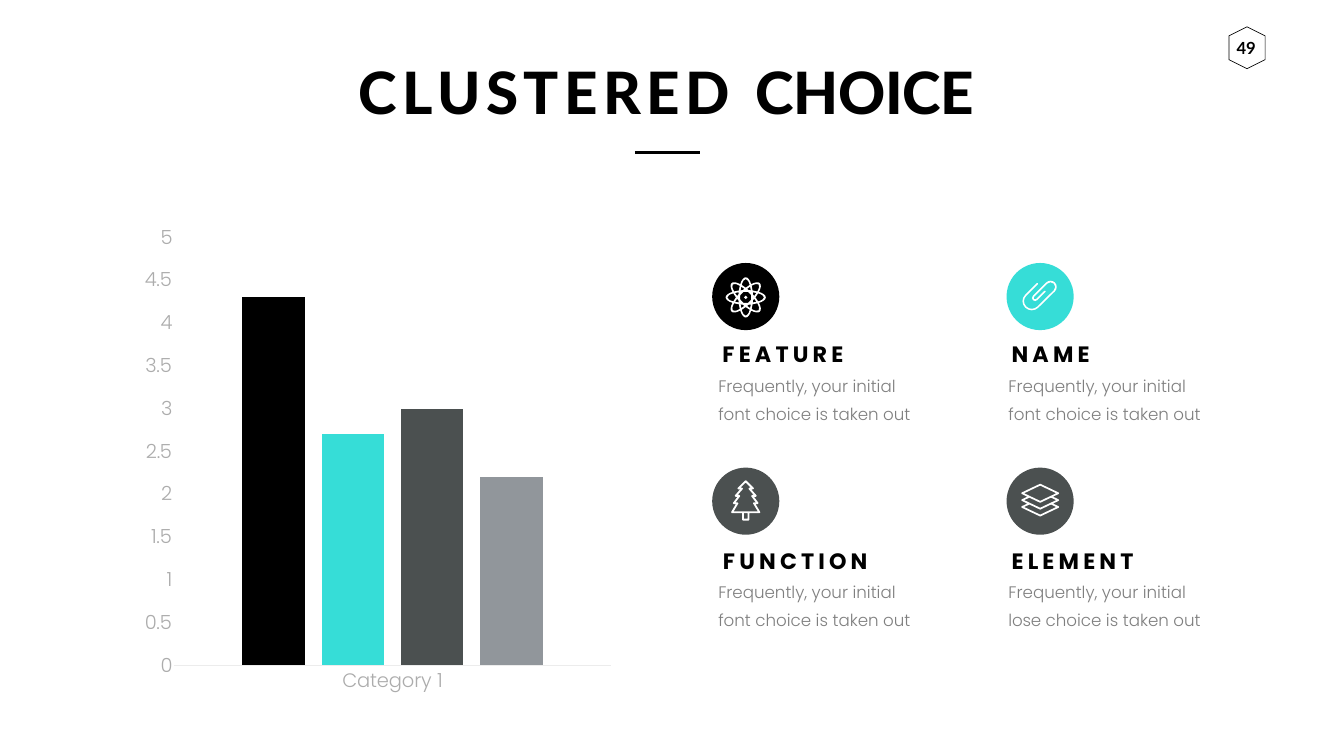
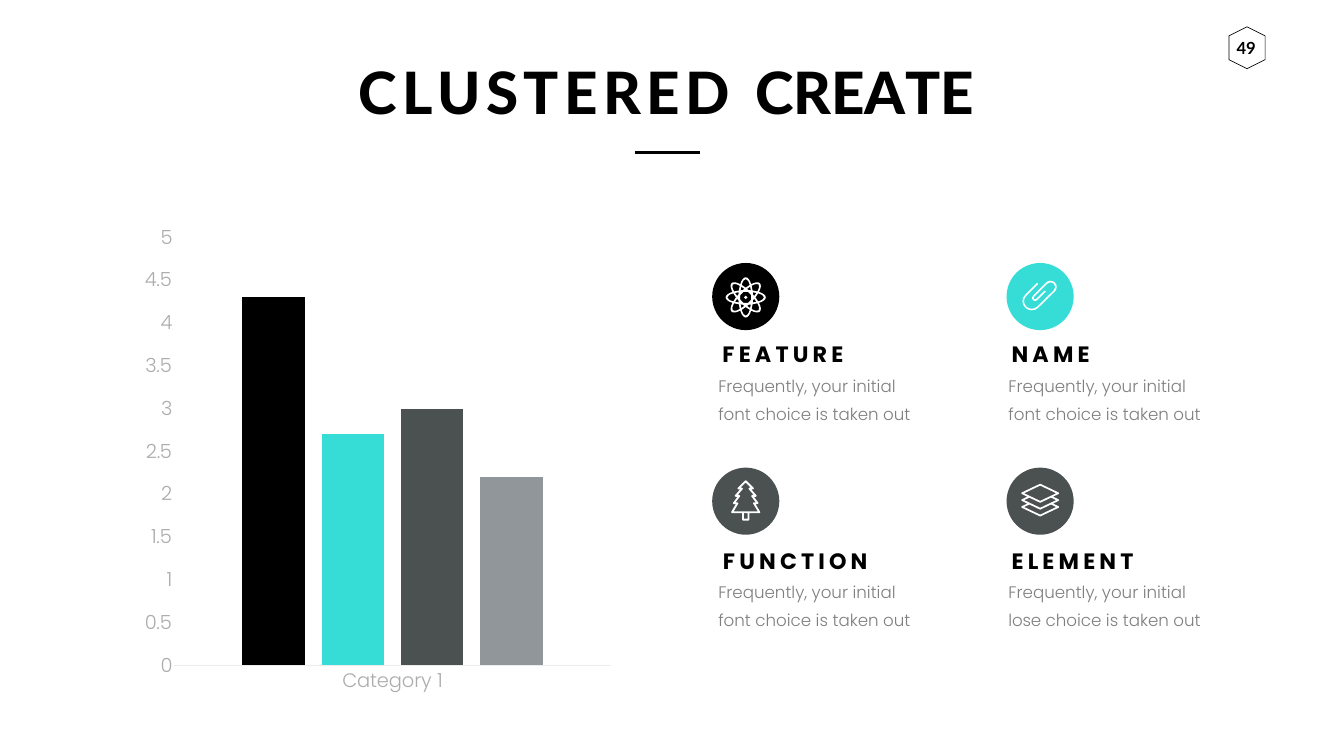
CLUSTERED CHOICE: CHOICE -> CREATE (864, 95)
